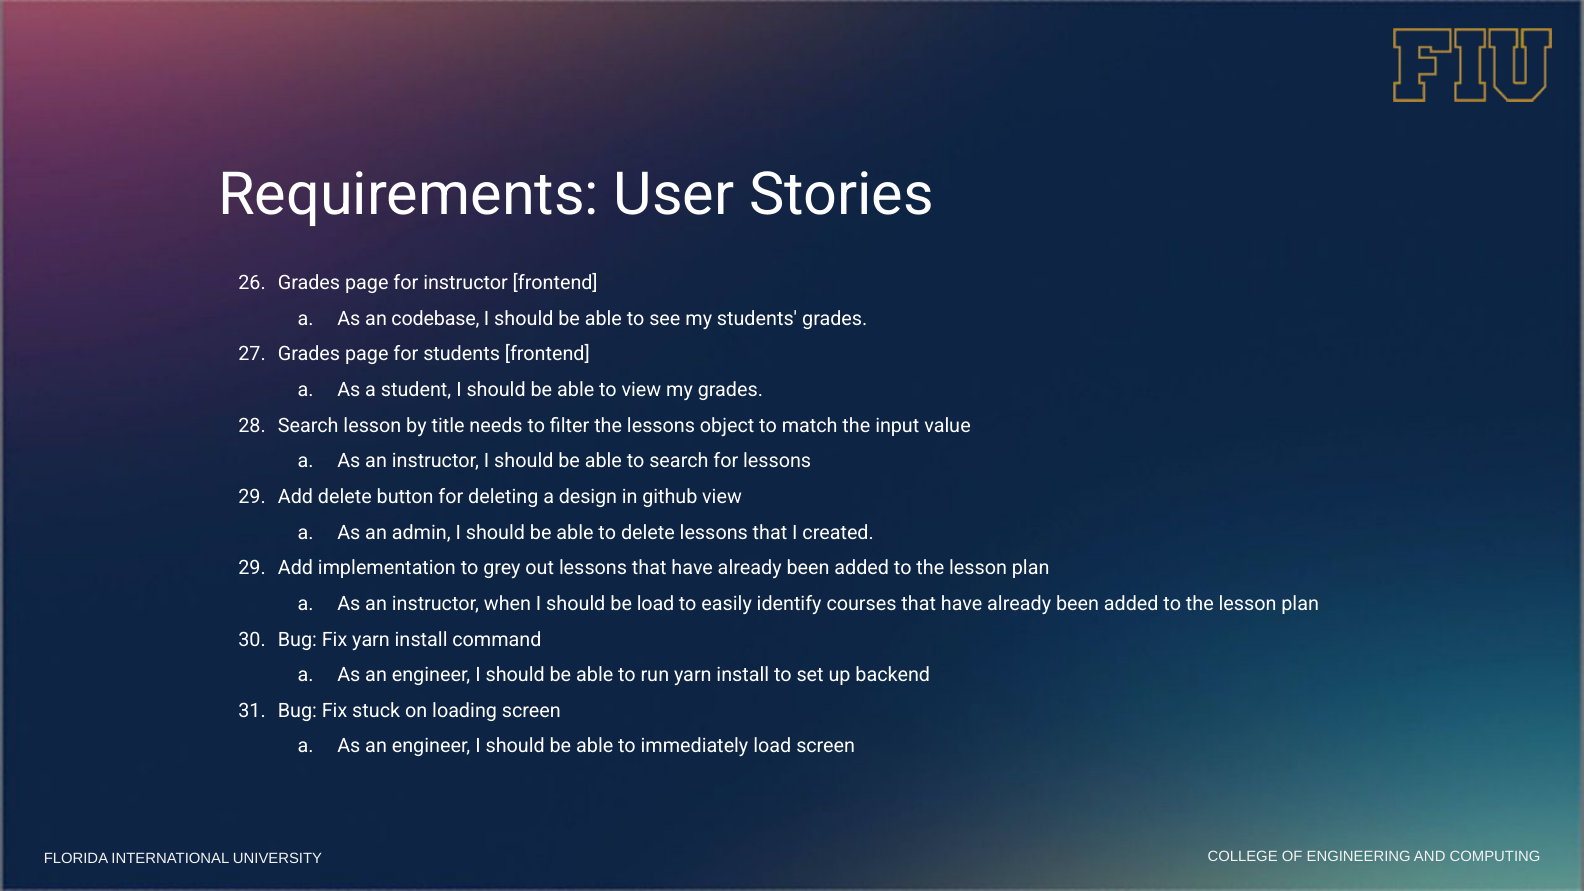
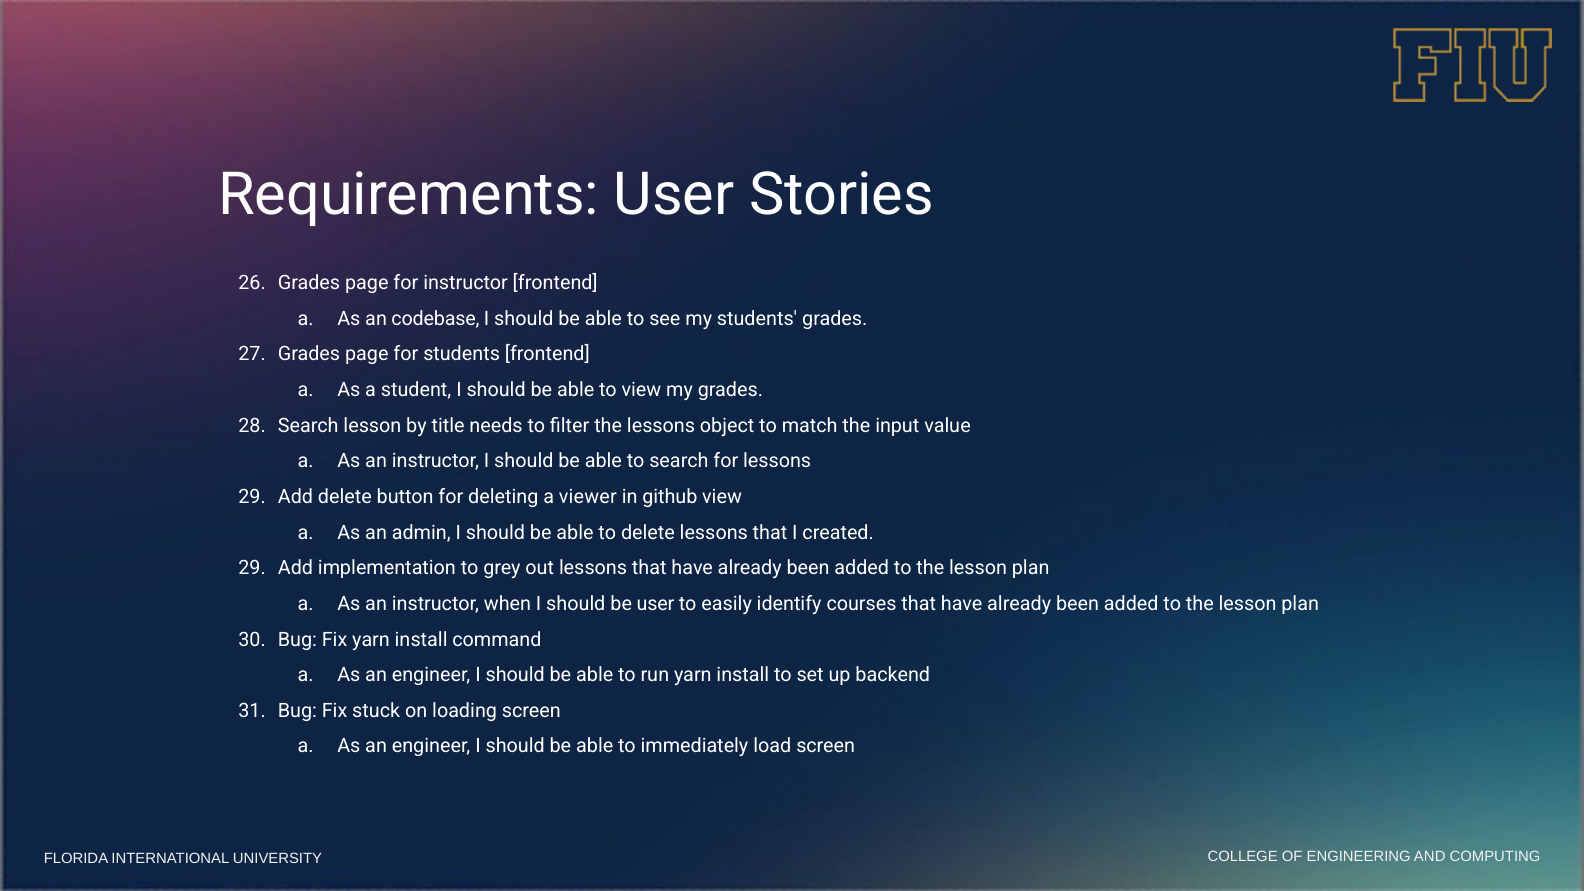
design: design -> viewer (588, 497)
be load: load -> user (656, 604)
